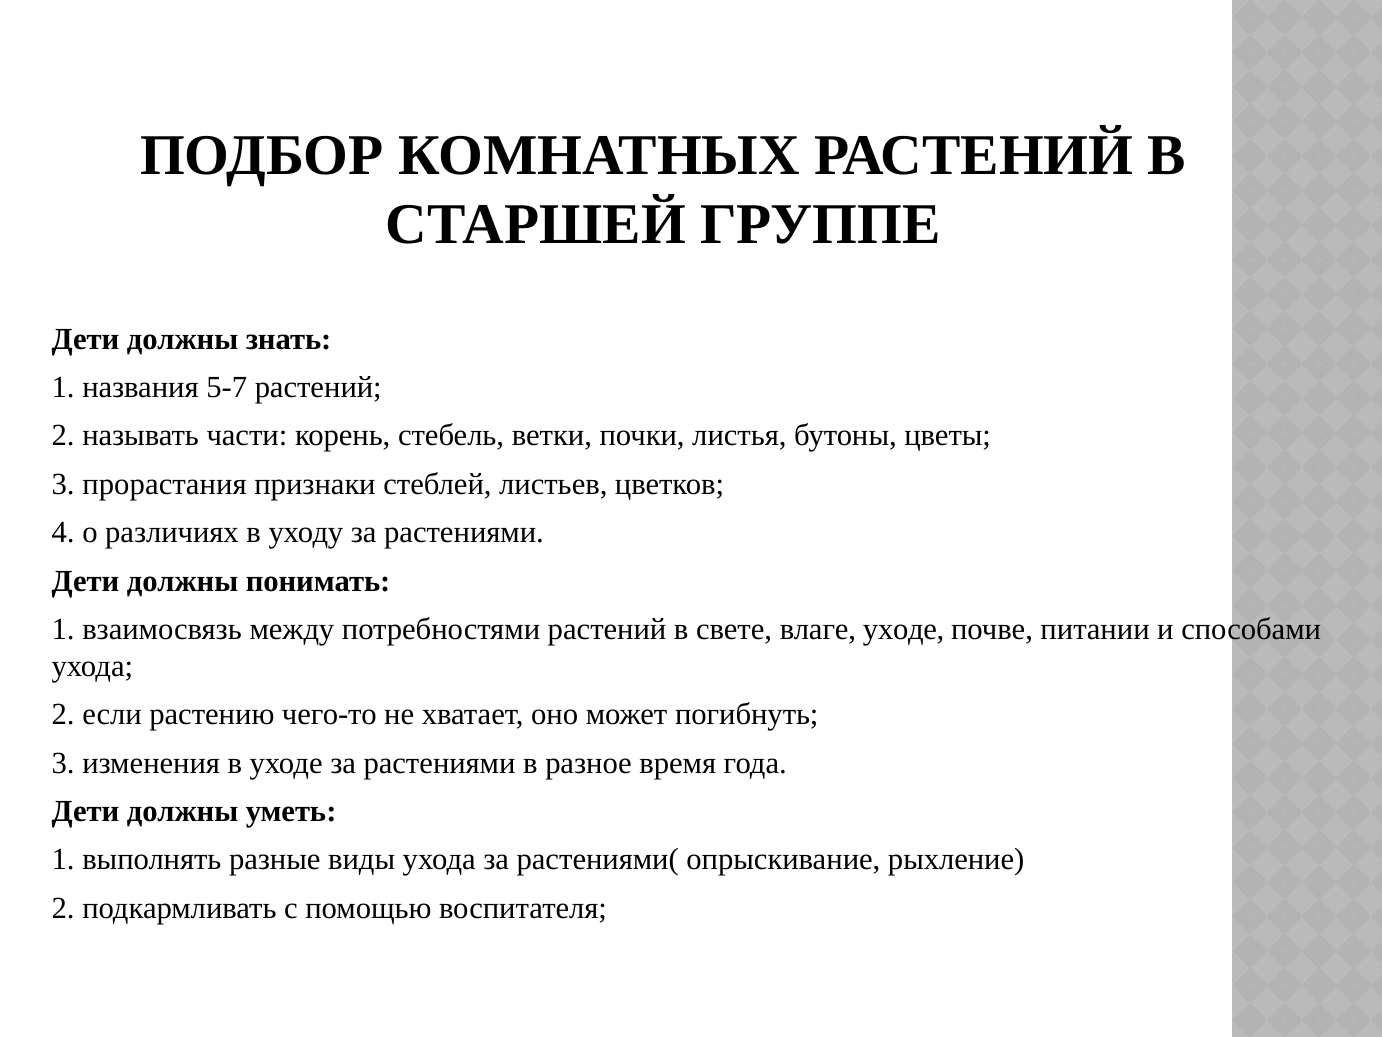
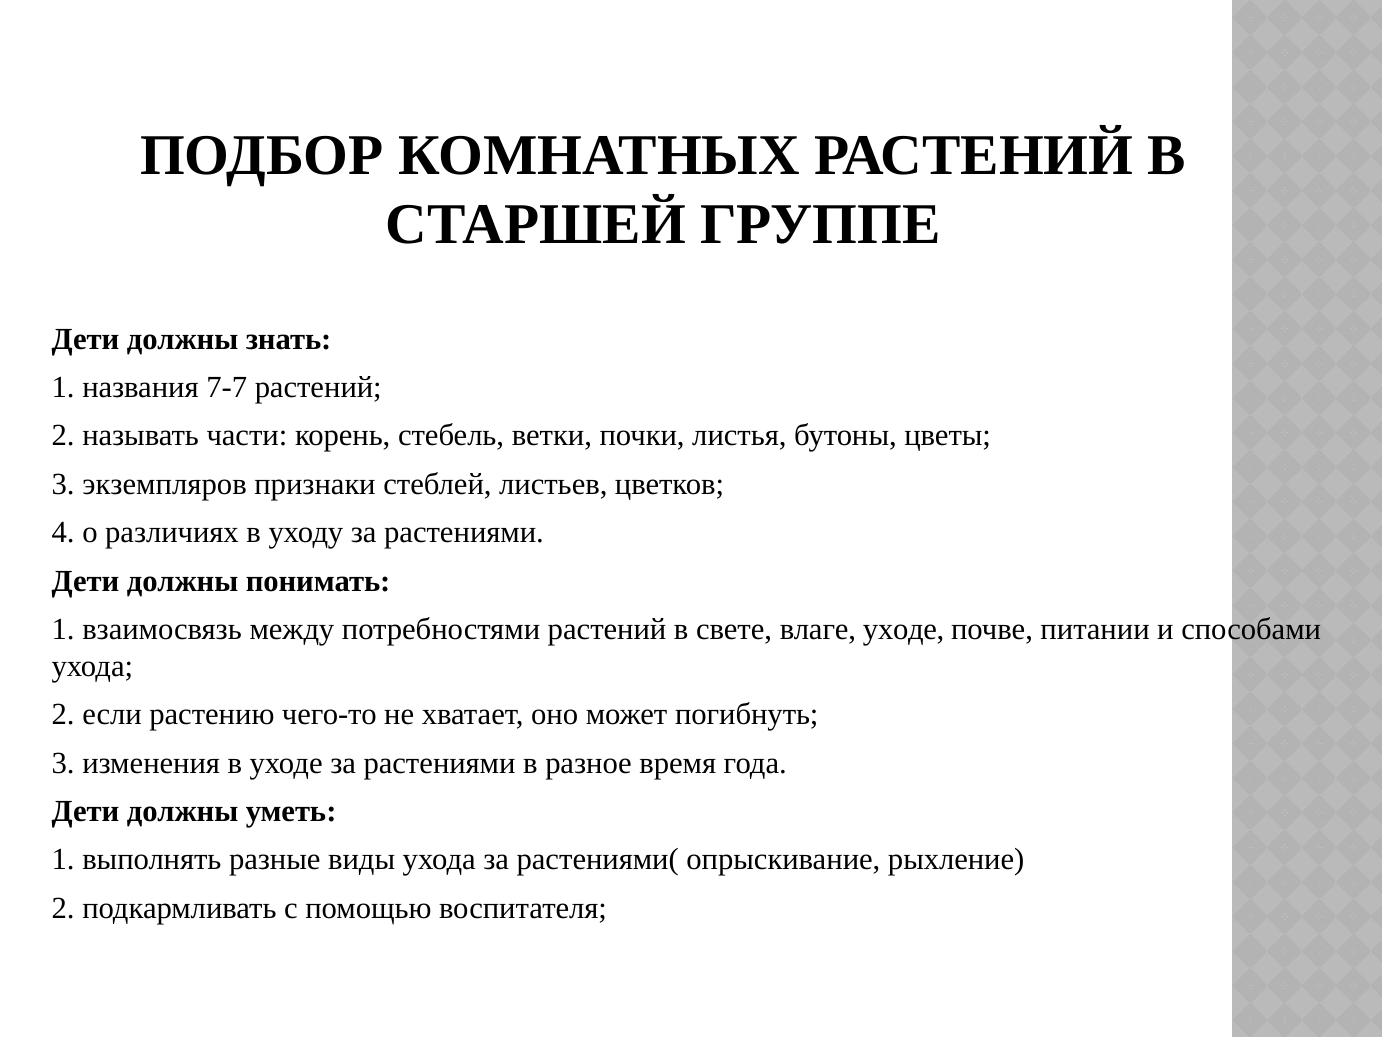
5-7: 5-7 -> 7-7 (227, 387)
прорастания: прорастания -> экземпляров (165, 484)
